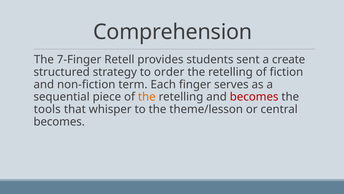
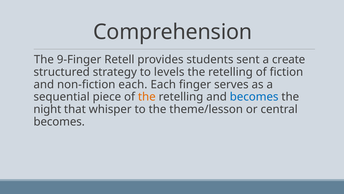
7-Finger: 7-Finger -> 9-Finger (79, 59)
order: order -> levels (169, 72)
non-fiction term: term -> each (133, 84)
becomes colour: red -> blue (254, 97)
tools: tools -> night (47, 109)
